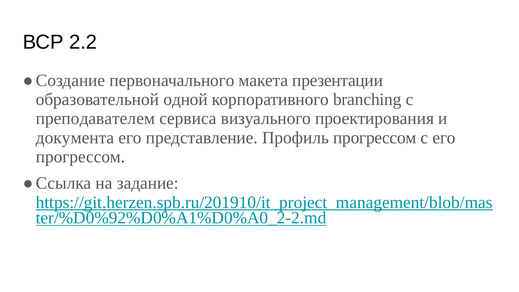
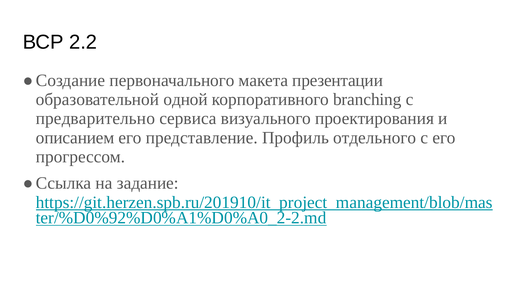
преподавателем: преподавателем -> предварительно (95, 119)
документа: документа -> описанием (75, 138)
Профиль прогрессом: прогрессом -> отдельного (375, 138)
